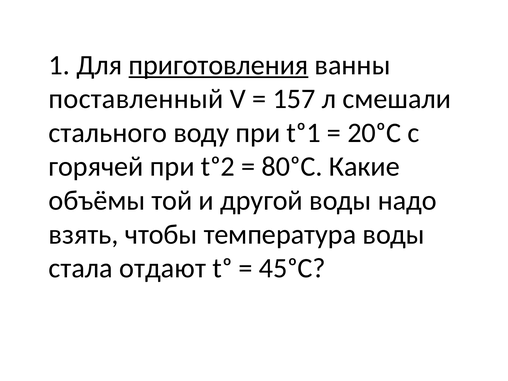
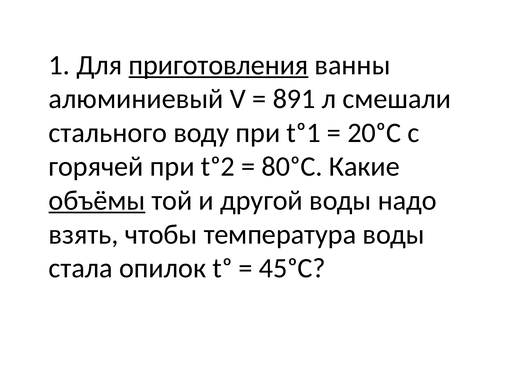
поставленный: поставленный -> алюминиевый (136, 99)
157: 157 -> 891 (294, 99)
объёмы underline: none -> present (97, 201)
отдают: отдают -> опилок (163, 268)
